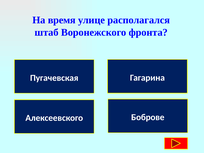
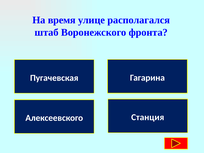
Боброве: Боброве -> Станция (148, 117)
